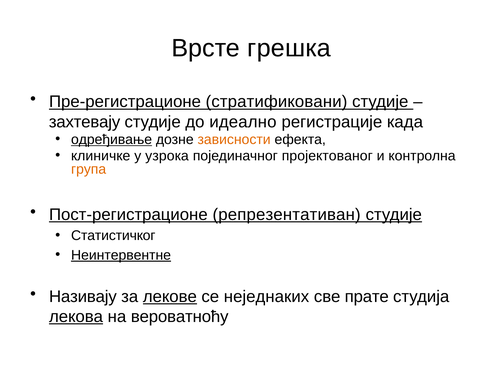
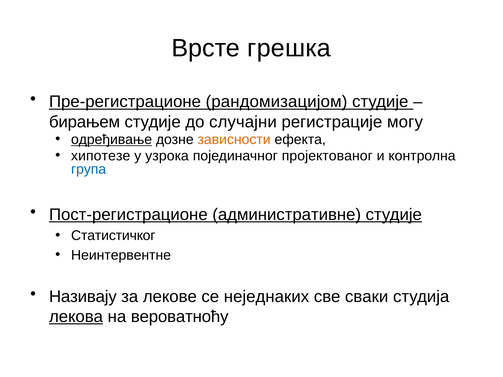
стратификовани: стратификовани -> рандомизацијом (276, 102)
захтевају: захтевају -> бирањем (85, 122)
идеално: идеално -> случајни (243, 122)
када: када -> могу (405, 122)
клиничке: клиничке -> хипотезе (101, 156)
група colour: orange -> blue (89, 169)
репрезентативан: репрезентативан -> административне (287, 215)
Неинтервентне underline: present -> none (121, 255)
лекове underline: present -> none (170, 297)
прате: прате -> сваки (367, 297)
